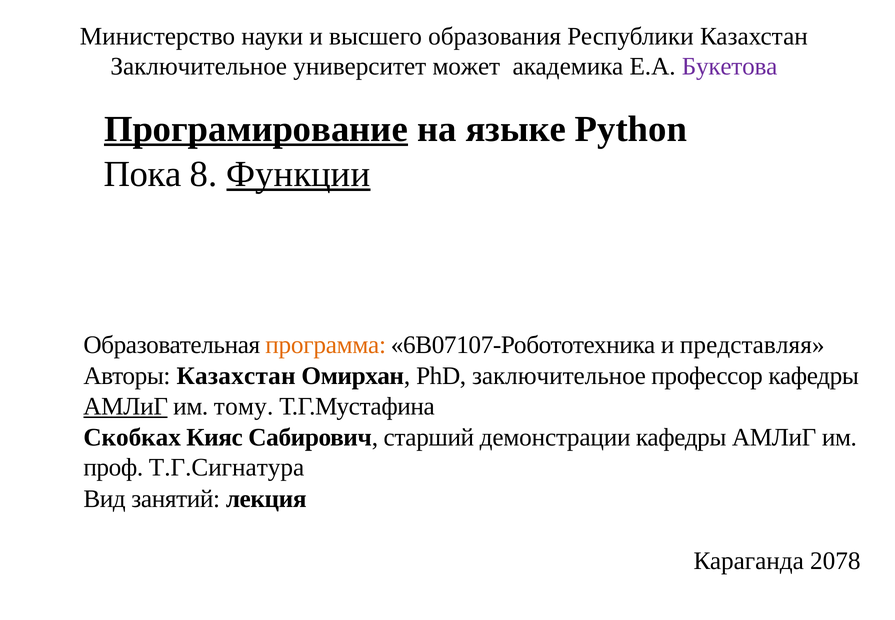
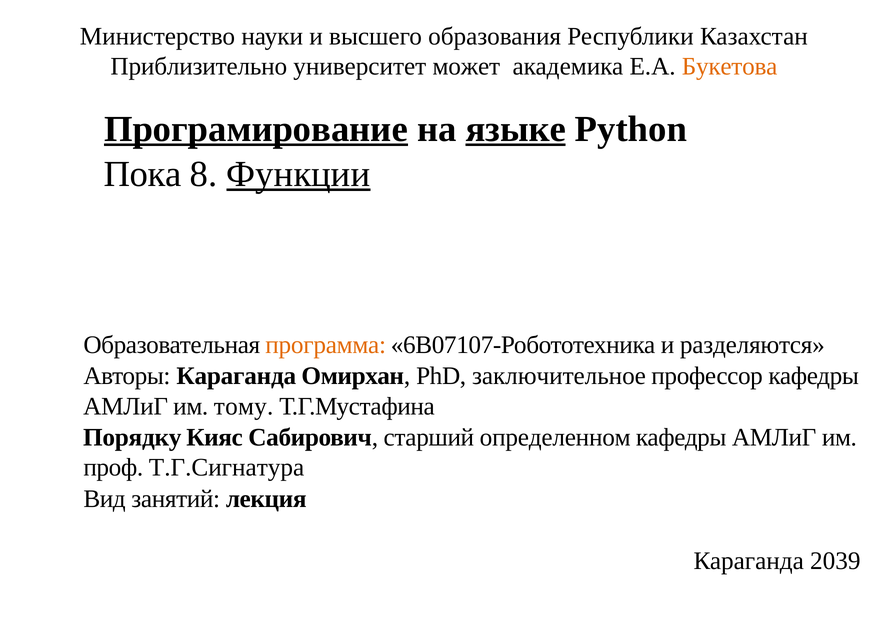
Заключительное: Заключительное -> Приблизительно (199, 67)
Букетова colour: purple -> orange (730, 67)
языке underline: none -> present (516, 129)
представляя: представляя -> разделяются (752, 345)
Авторы Казахстан: Казахстан -> Караганда (236, 376)
АМЛиГ underline: present -> none (126, 406)
Скобках: Скобках -> Порядку (132, 437)
демонстрации: демонстрации -> определенном (555, 437)
2078: 2078 -> 2039 (835, 561)
